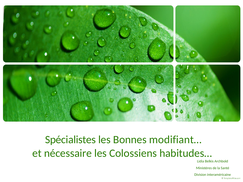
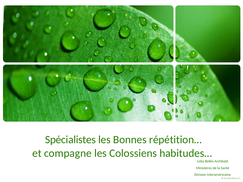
modifiant…: modifiant… -> répétition… (175, 140)
nécessaire: nécessaire -> compagne (68, 153)
